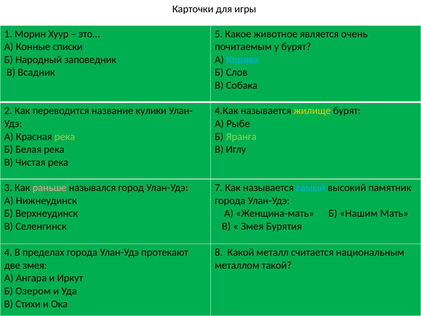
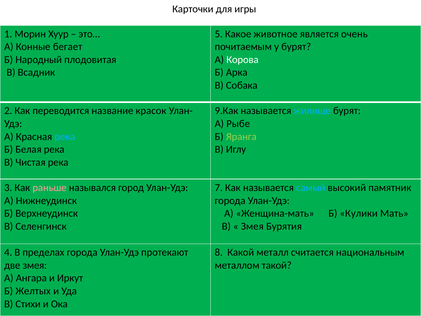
списки: списки -> бегает (68, 47)
заповедник: заповедник -> плодовитая (90, 60)
Корова colour: light blue -> white (242, 60)
Слов: Слов -> Арка (237, 72)
кулики: кулики -> красок (151, 111)
4.Как: 4.Как -> 9.Как (226, 111)
жилище colour: yellow -> light blue (312, 111)
река colour: light green -> light blue (65, 136)
Нашим: Нашим -> Кулики (359, 213)
Озером: Озером -> Желтых (33, 291)
